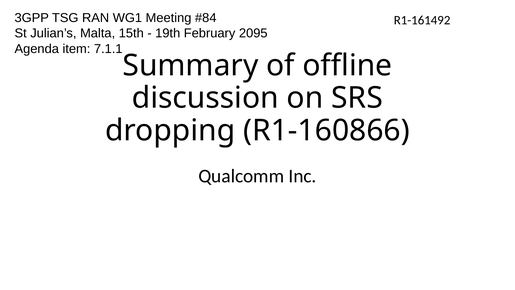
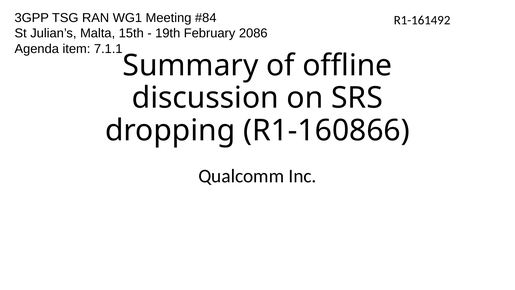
2095: 2095 -> 2086 (253, 33)
